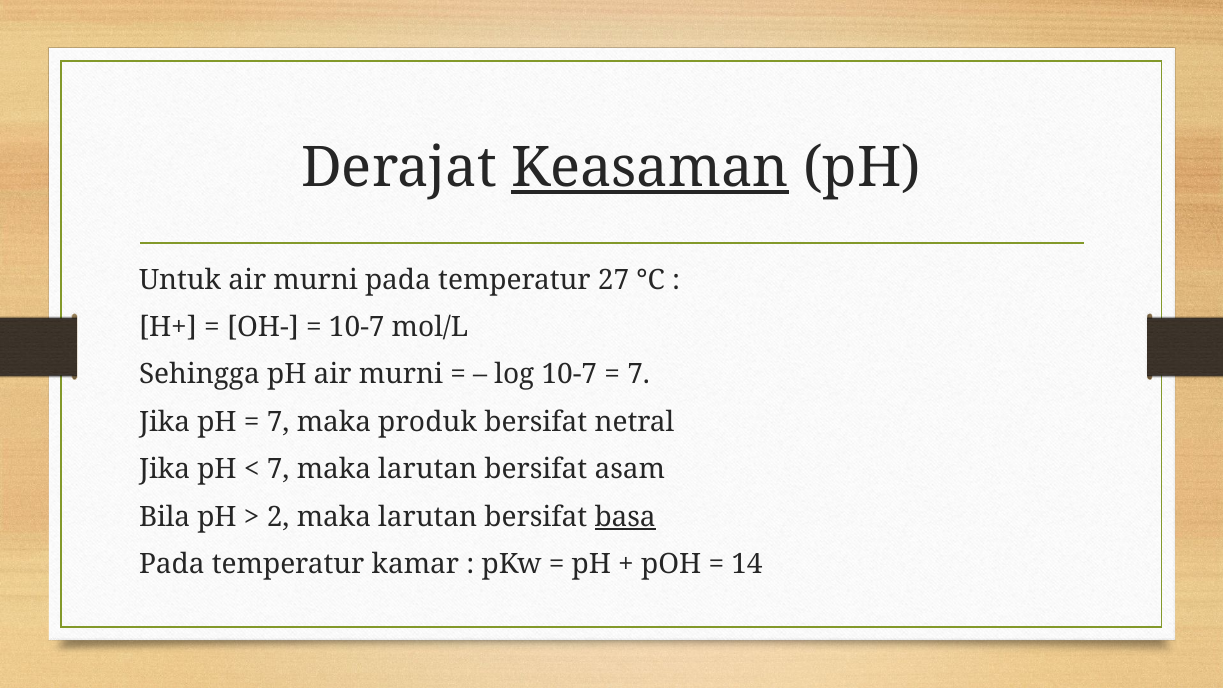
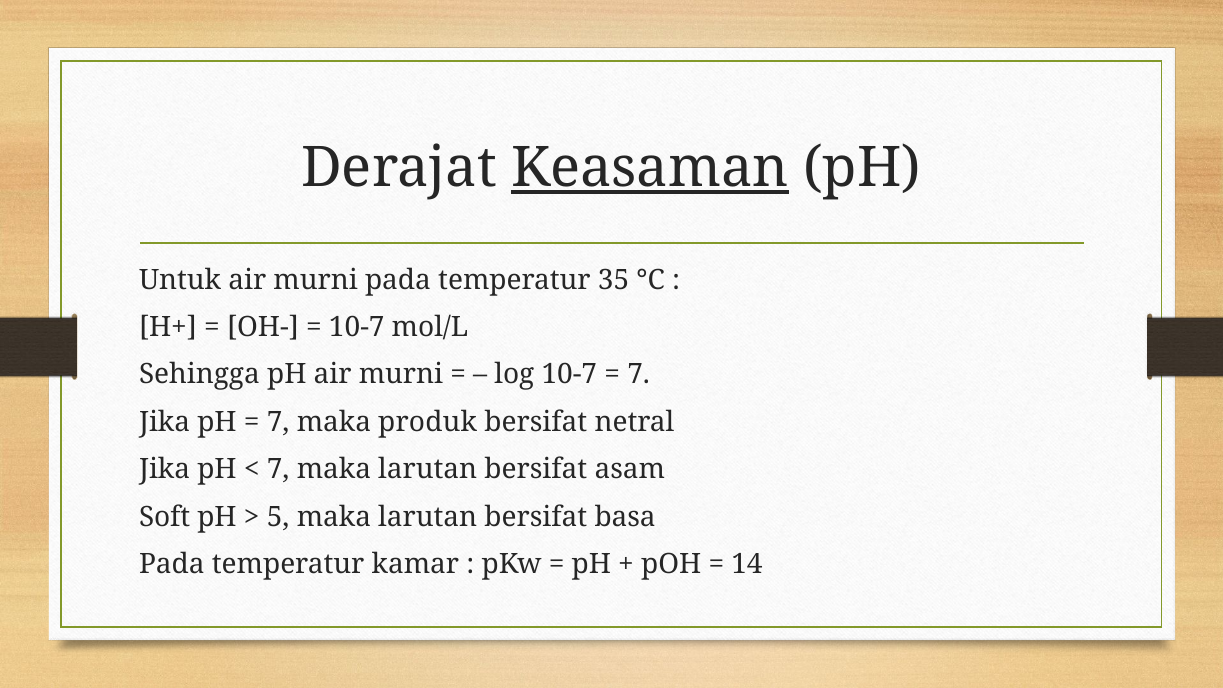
27: 27 -> 35 (614, 280)
Bila: Bila -> Soft (165, 517)
2: 2 -> 5 (278, 517)
basa underline: present -> none (625, 517)
